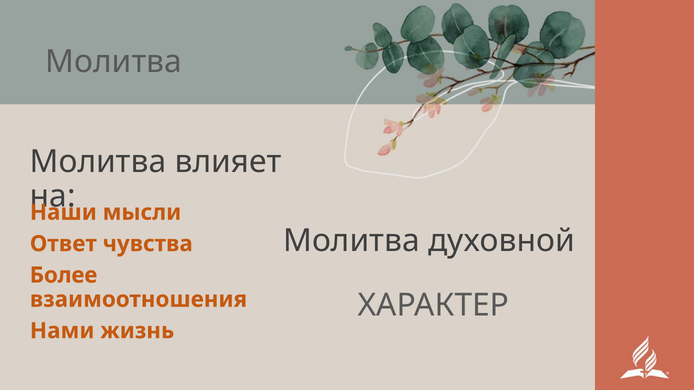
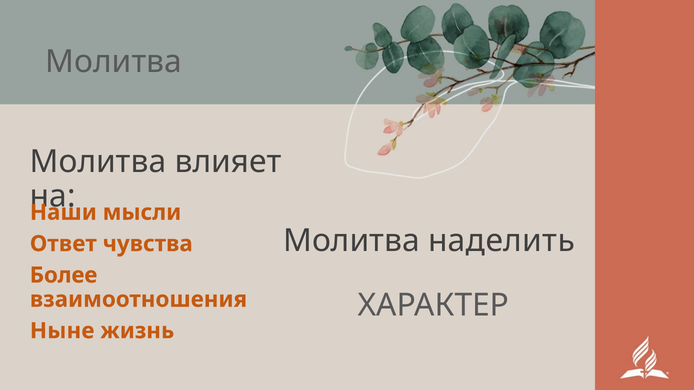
духовной: духовной -> наделить (501, 241)
Нами: Нами -> Ныне (62, 331)
